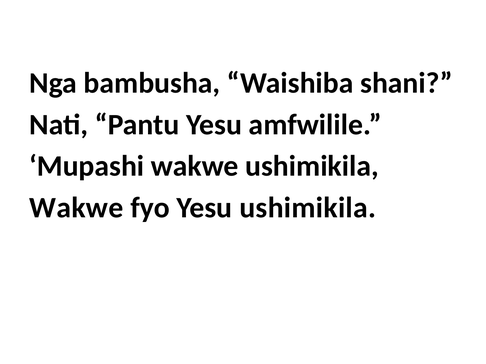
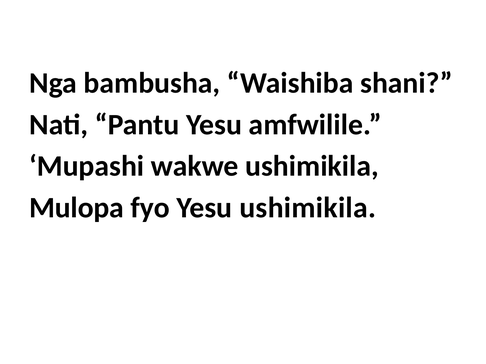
Wakwe: Wakwe -> Mulopa (77, 208)
